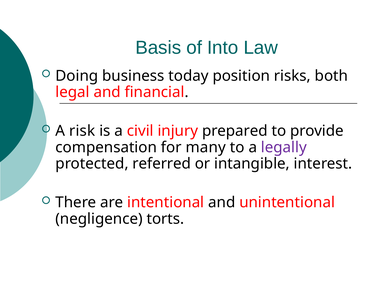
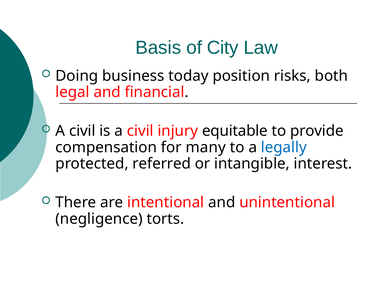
Into: Into -> City (223, 48)
risk: risk -> civil (82, 131)
prepared: prepared -> equitable (235, 131)
legally colour: purple -> blue (284, 147)
